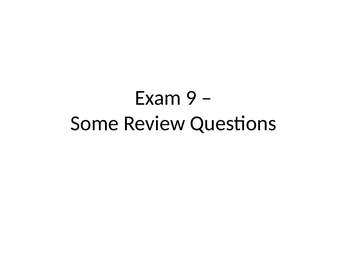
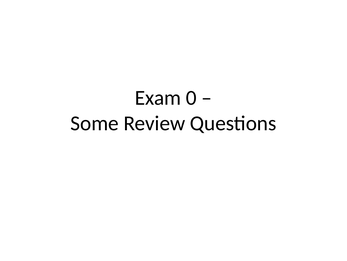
9: 9 -> 0 (191, 97)
